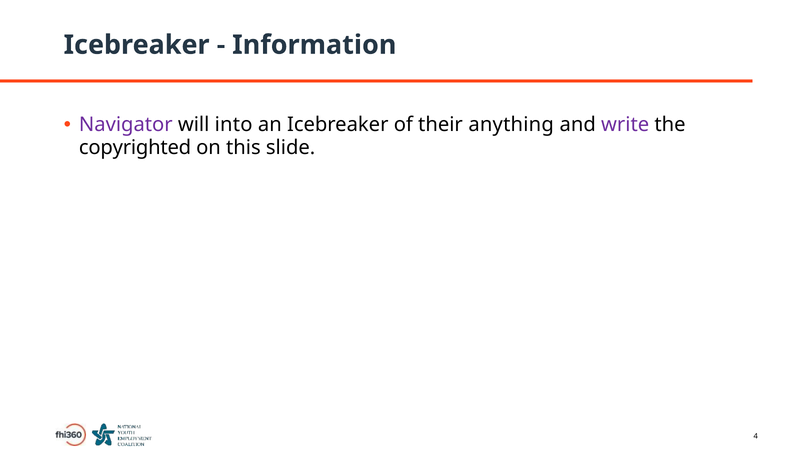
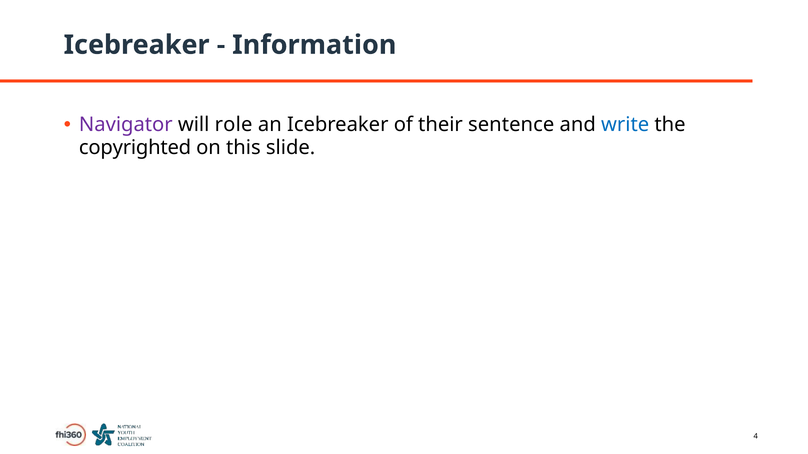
into: into -> role (234, 125)
anything: anything -> sentence (511, 125)
write colour: purple -> blue (625, 125)
